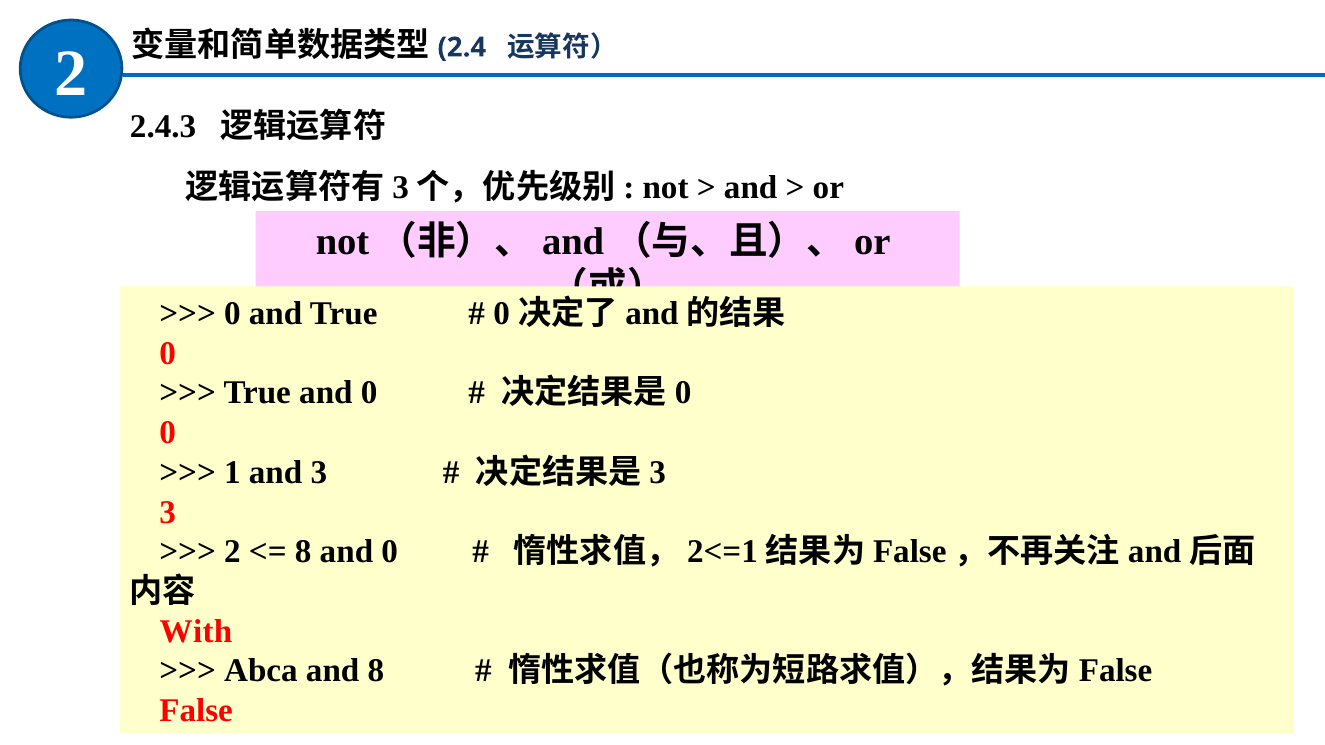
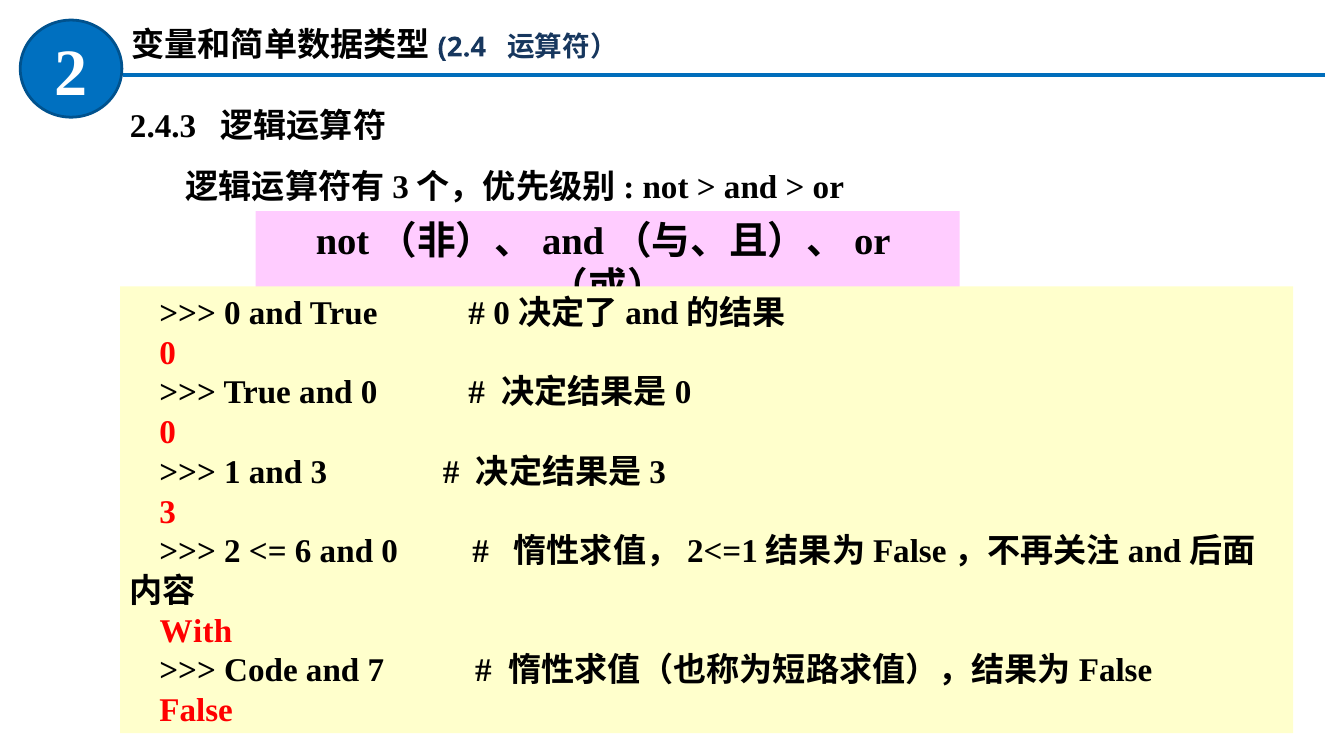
8: 8 -> 6 (303, 552)
Abca: Abca -> Code (261, 671)
and 8: 8 -> 7 (376, 671)
